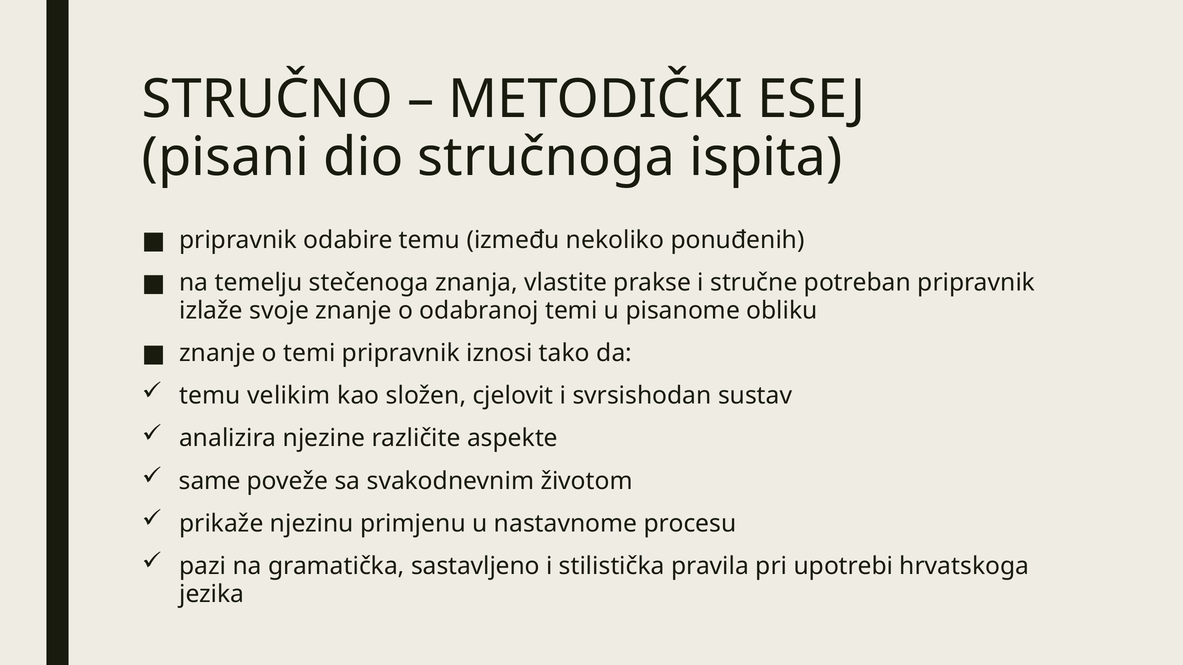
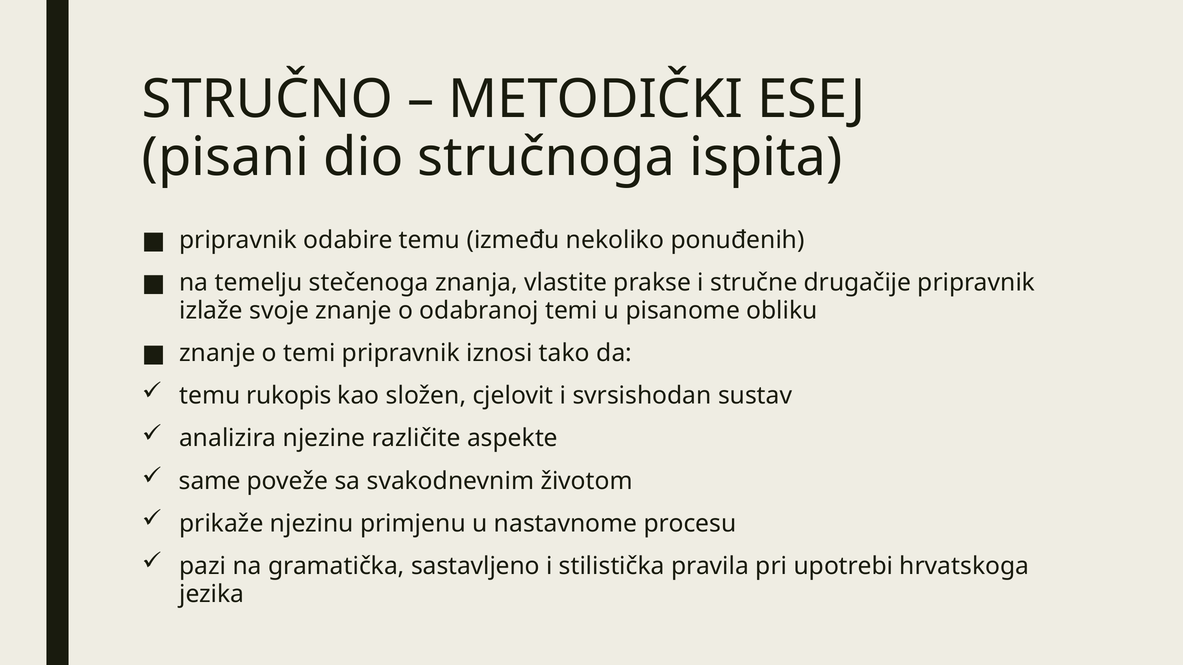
potreban: potreban -> drugačije (857, 283)
velikim: velikim -> rukopis (289, 396)
